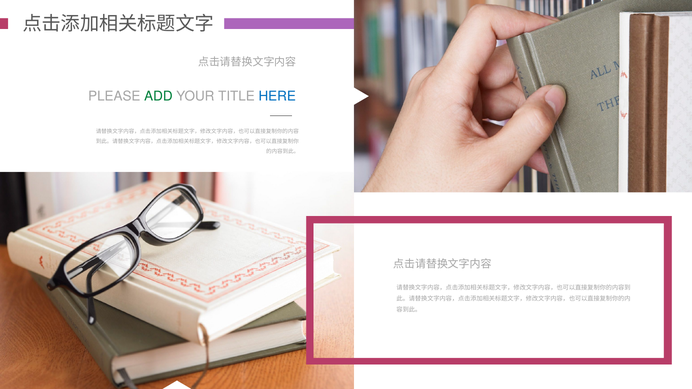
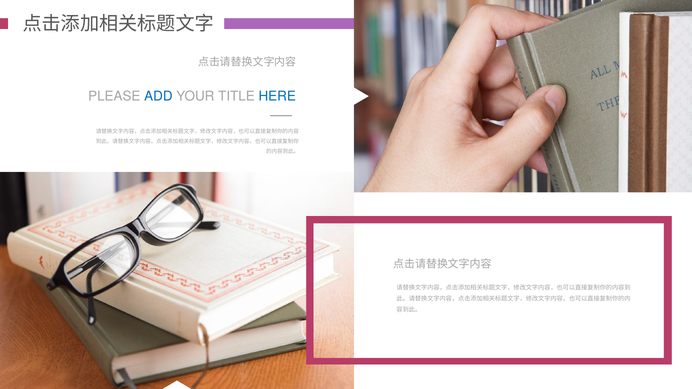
ADD colour: green -> blue (158, 96)
